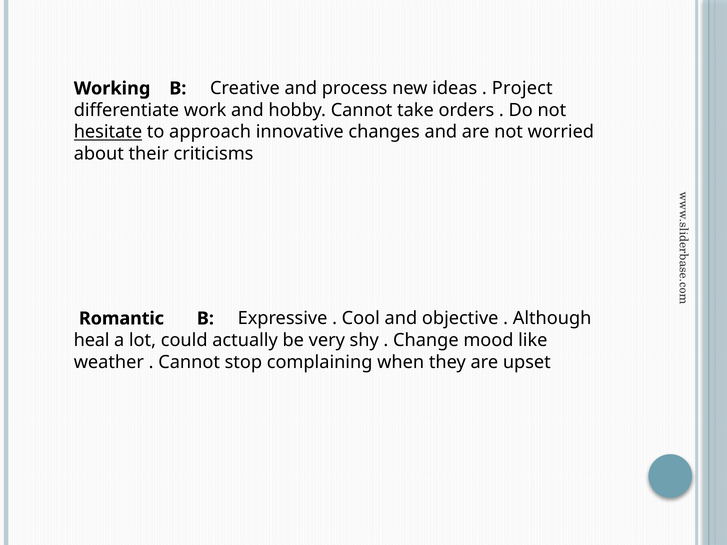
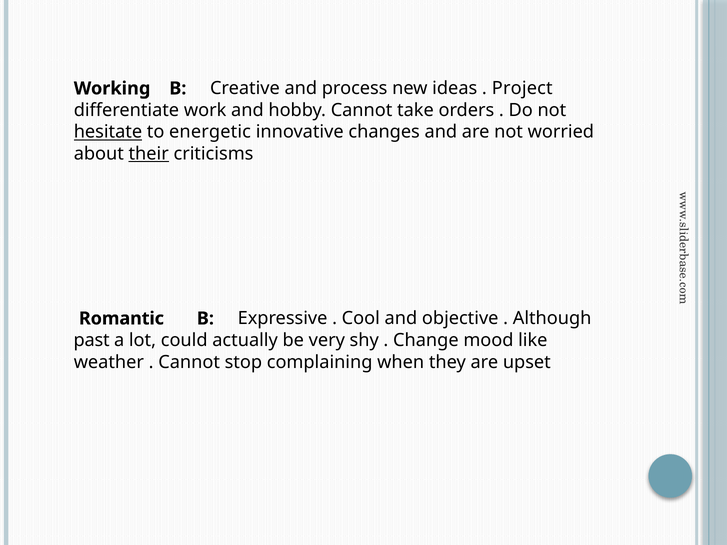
approach: approach -> energetic (210, 132)
their underline: none -> present (149, 154)
heal: heal -> past (92, 340)
